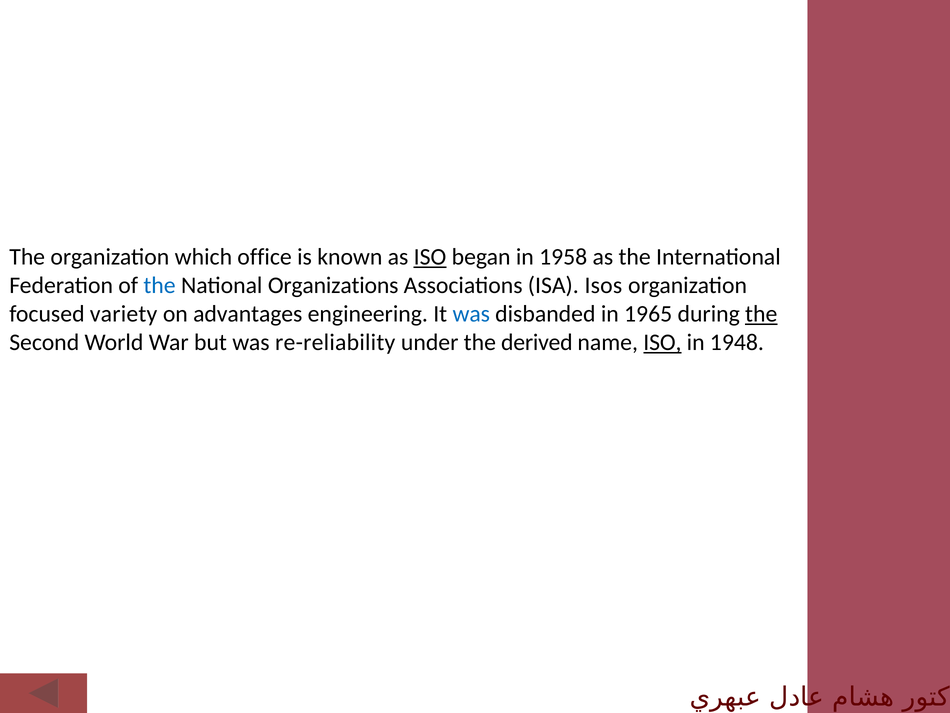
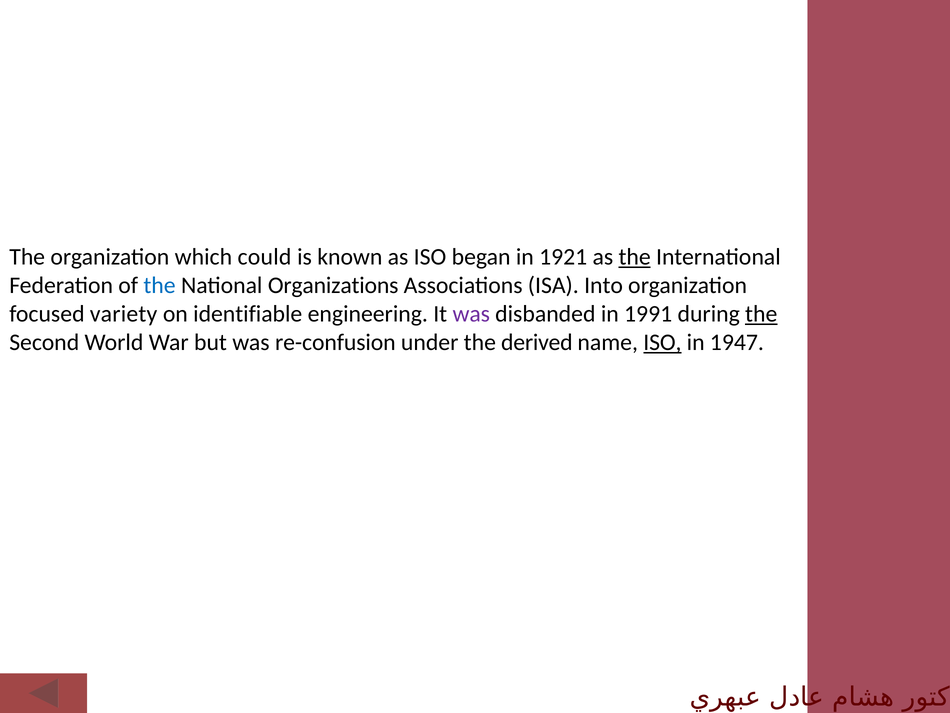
office: office -> could (264, 257)
ISO underline: present -> none (430, 257)
1958: 1958 -> 1921 (563, 257)
the underline: none -> present (635, 257)
Isos: Isos -> Into (604, 285)
advantages: advantages -> identifiable (248, 314)
was colour: blue -> purple (471, 314)
1965: 1965 -> 1991 (648, 314)
re-reliability: re-reliability -> re-confusion (335, 342)
1948: 1948 -> 1947 (737, 342)
